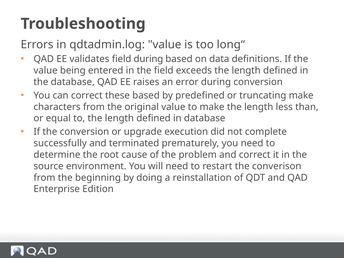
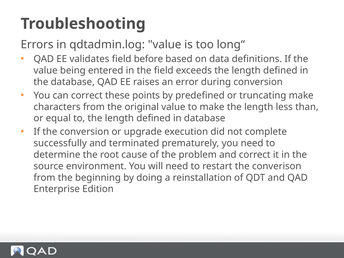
field during: during -> before (148, 59)
these based: based -> points (146, 95)
